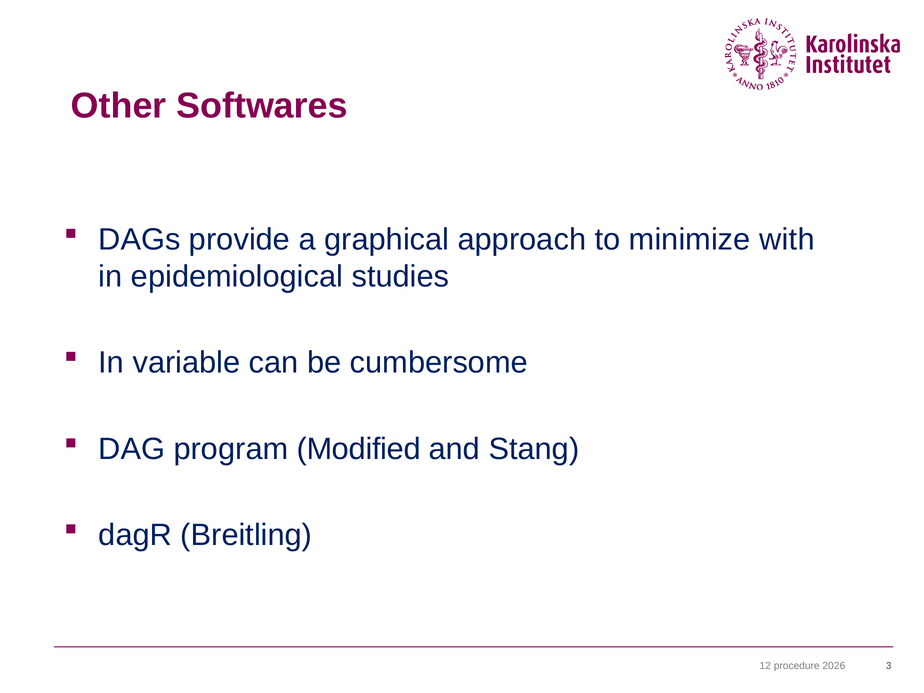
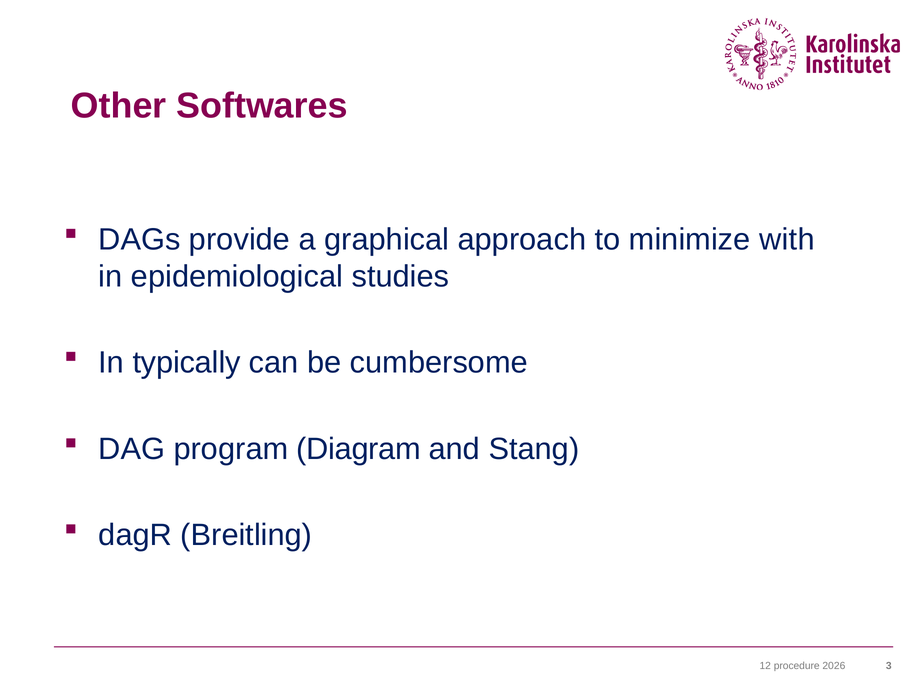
variable: variable -> typically (187, 363)
Modified: Modified -> Diagram (359, 449)
